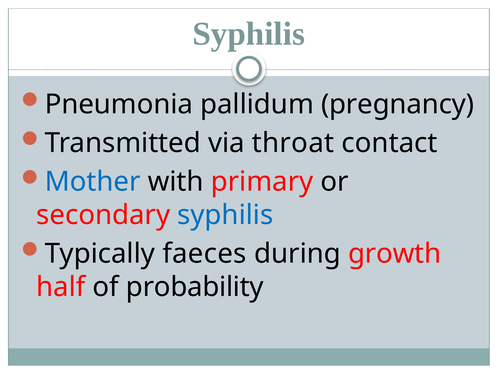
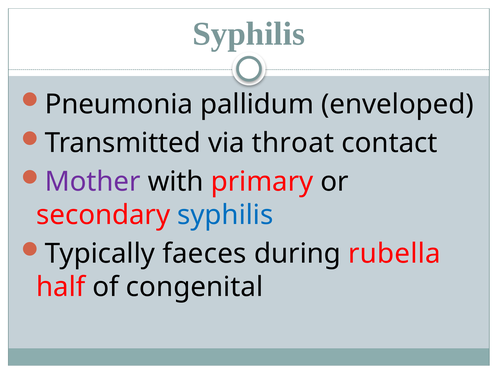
pregnancy: pregnancy -> enveloped (397, 104)
Mother colour: blue -> purple (93, 182)
growth: growth -> rubella (394, 253)
probability: probability -> congenital (195, 287)
